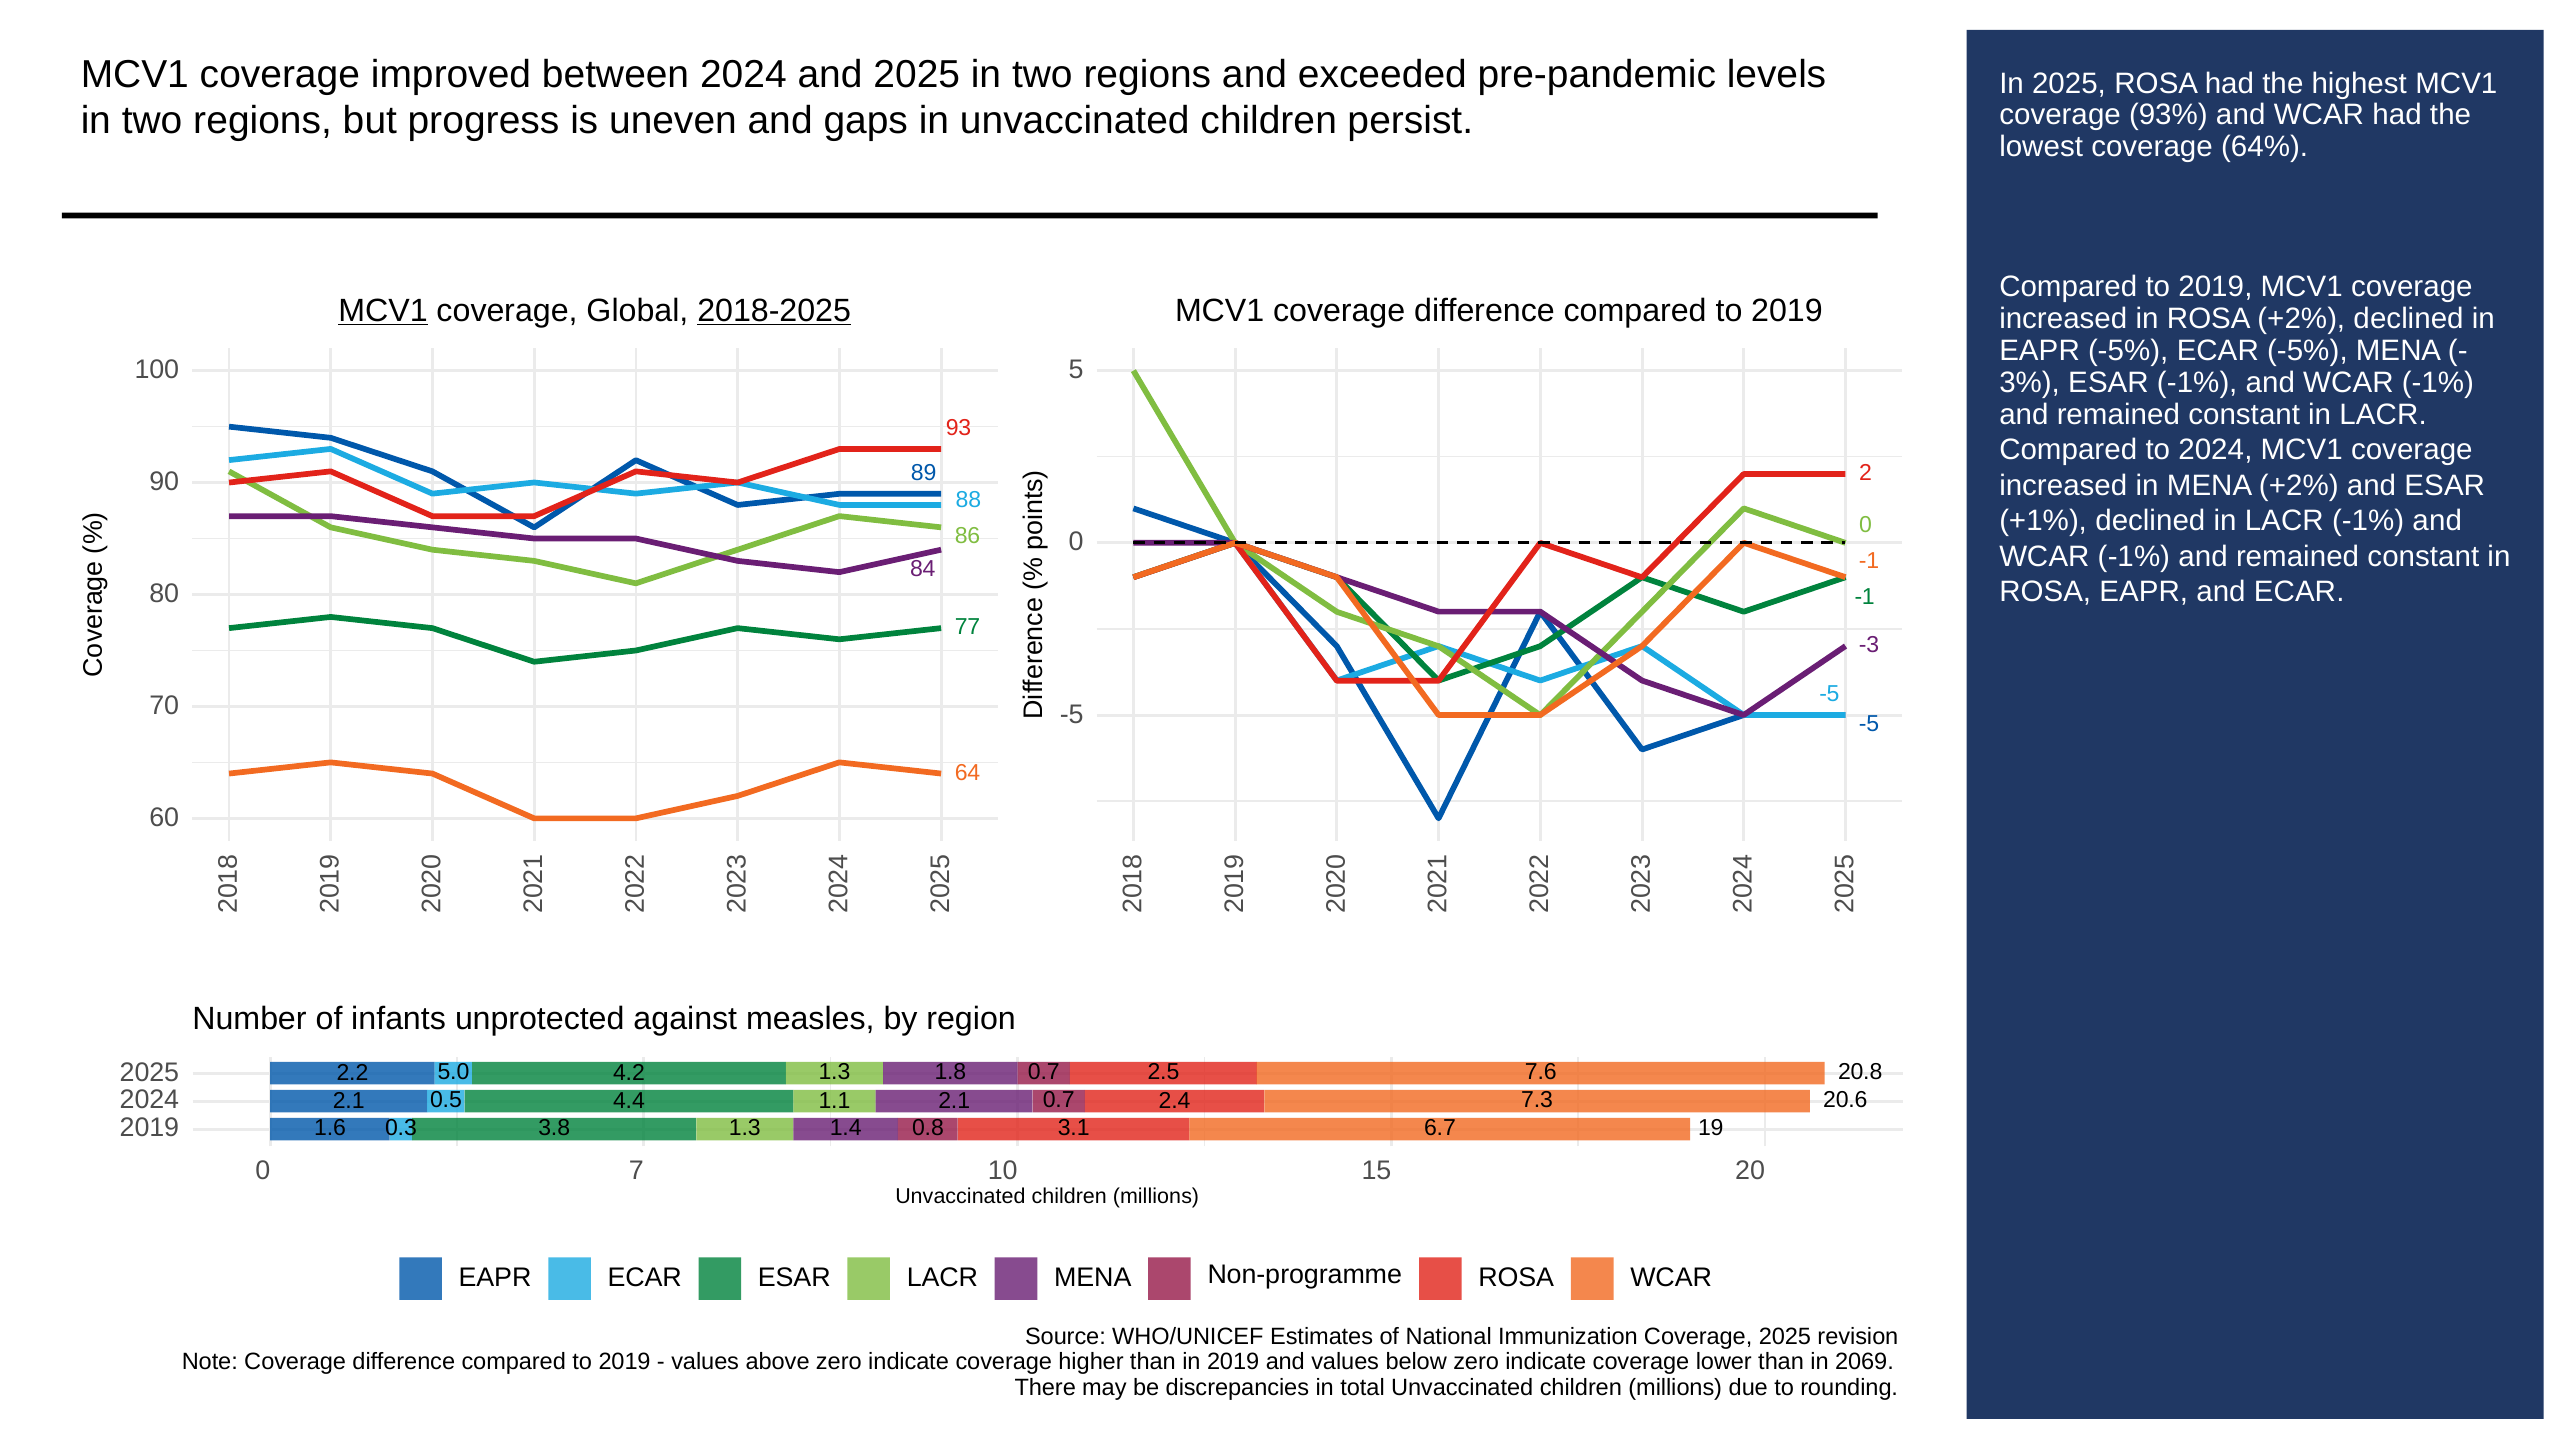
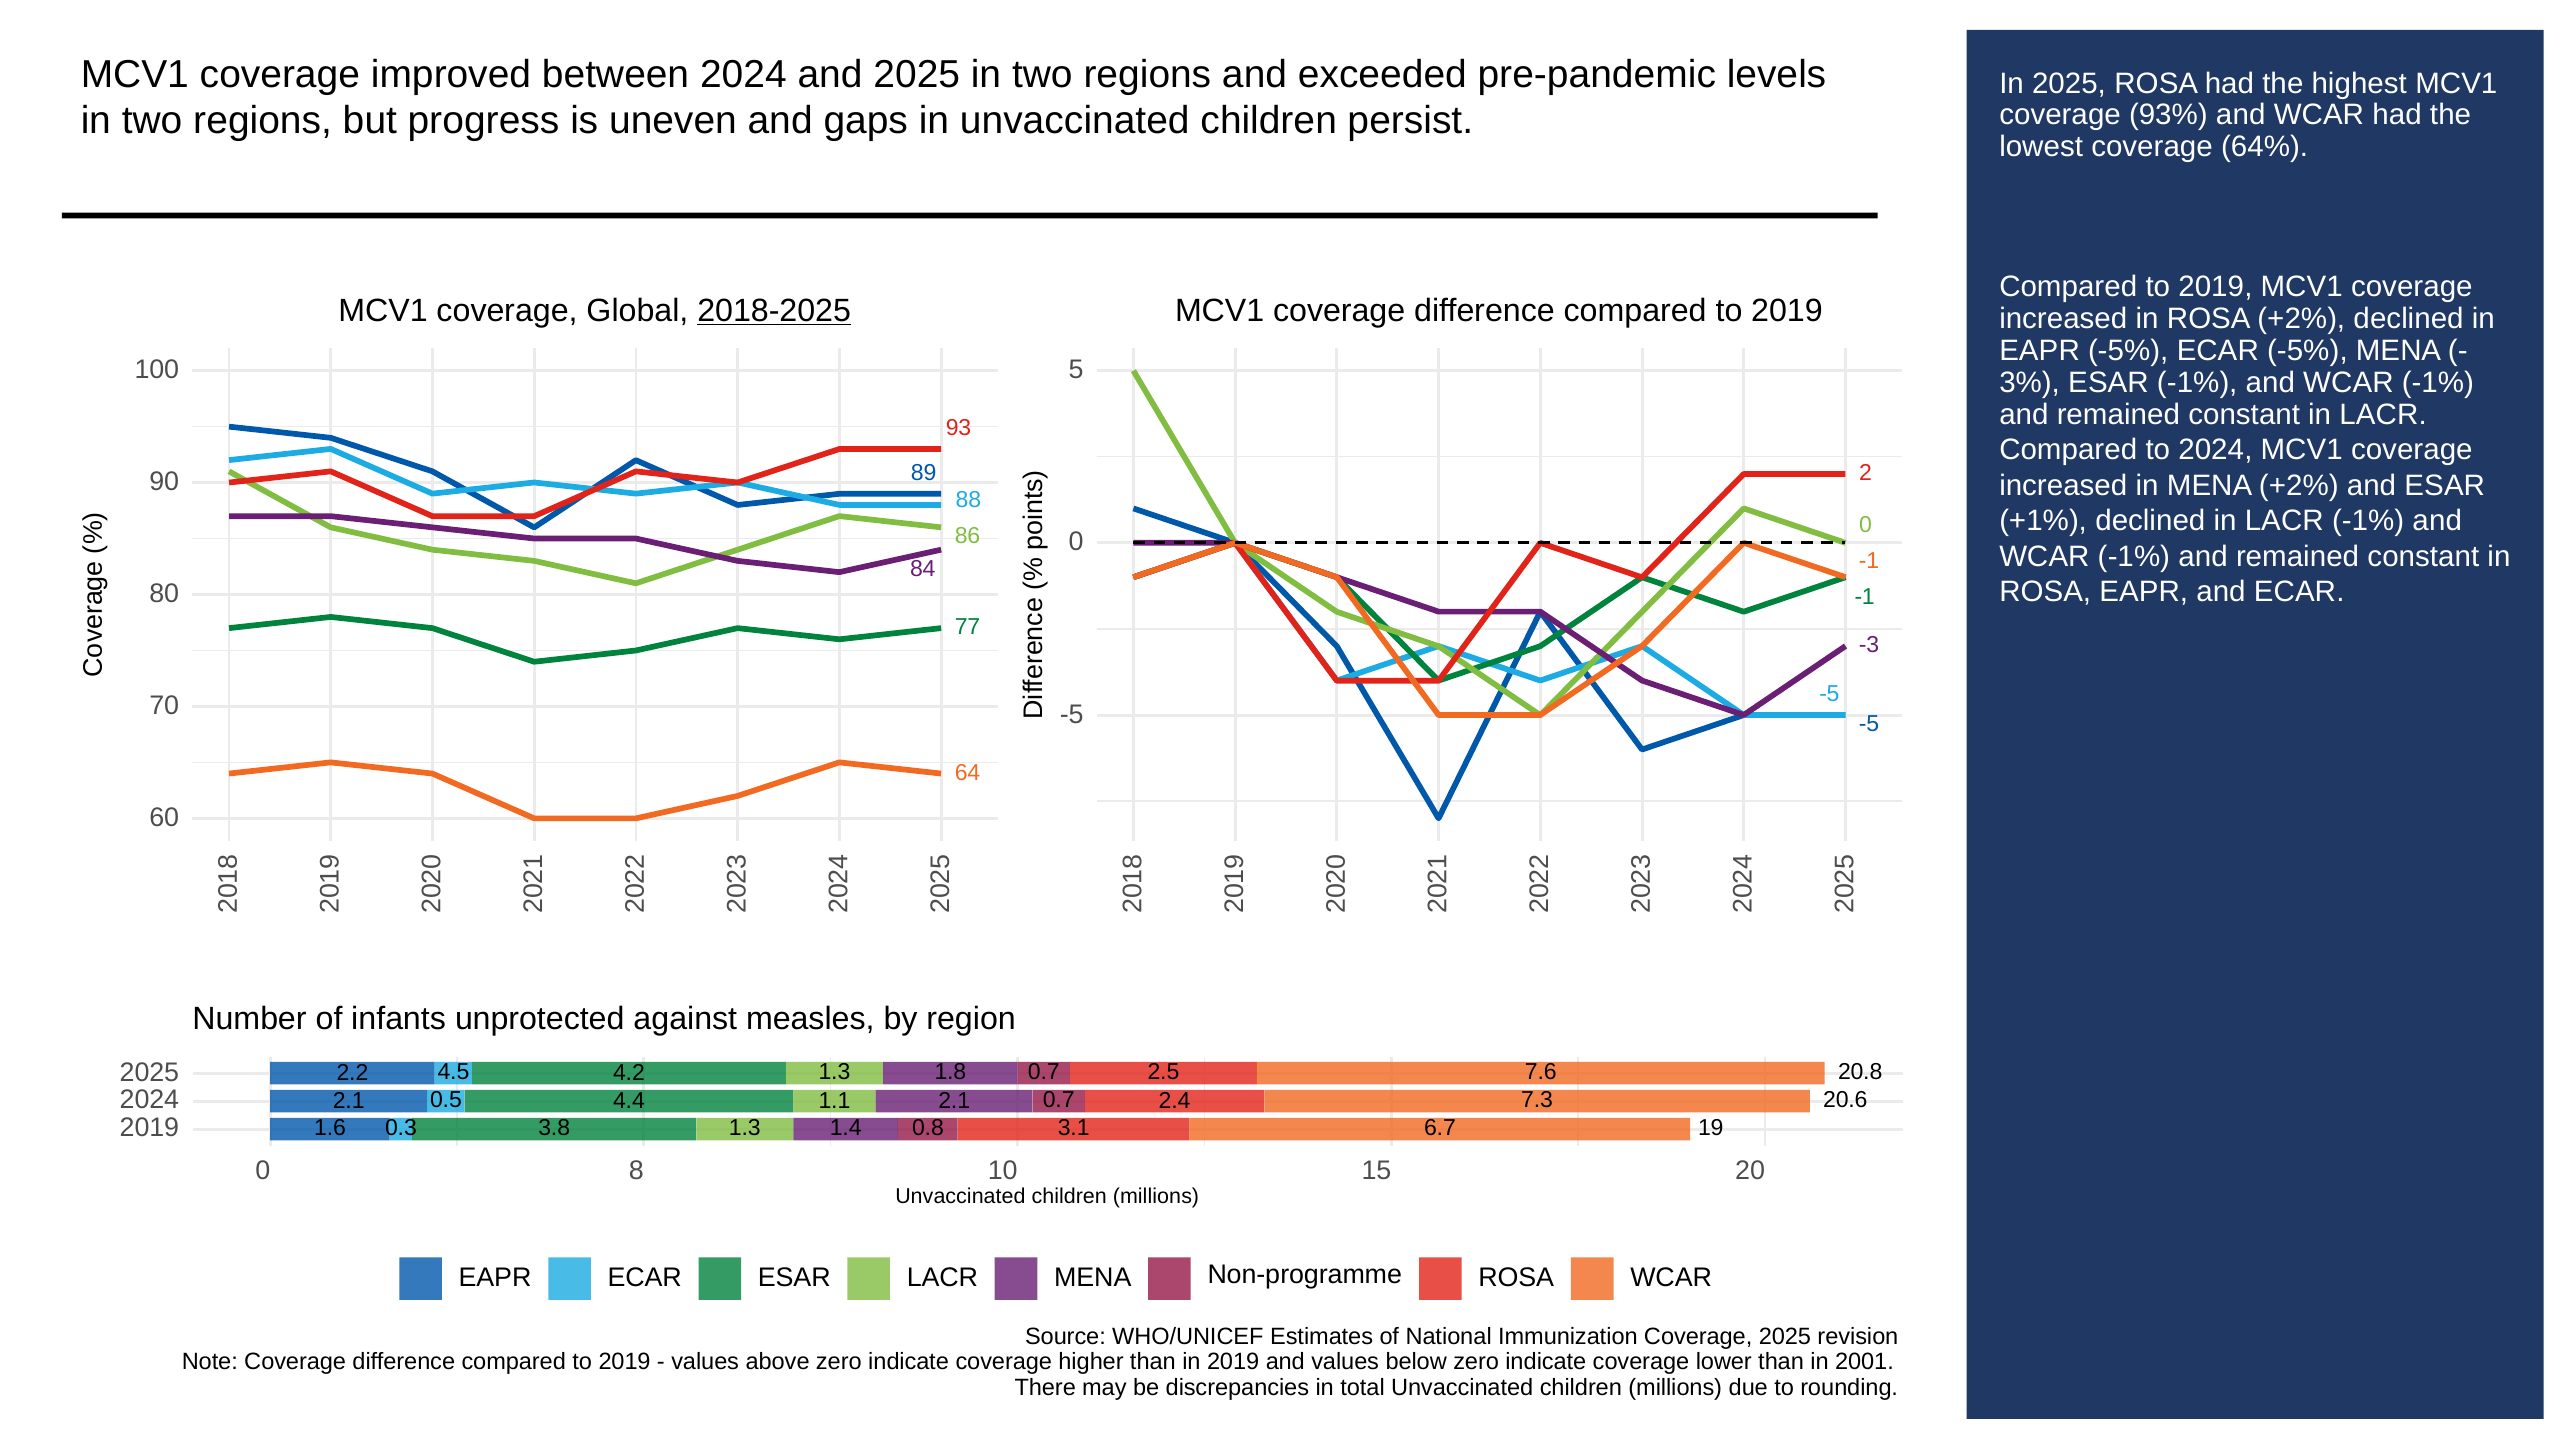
MCV1 underline: present -> none (383, 311)
5.0: 5.0 -> 4.5 (453, 1072)
0 7: 7 -> 8 (636, 1171)
2069: 2069 -> 2001 (1864, 1362)
